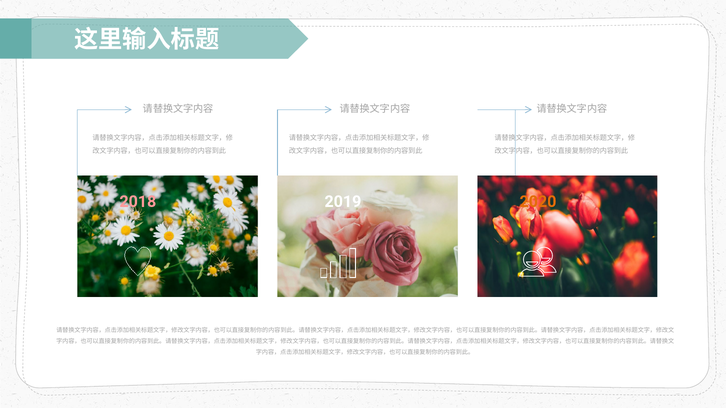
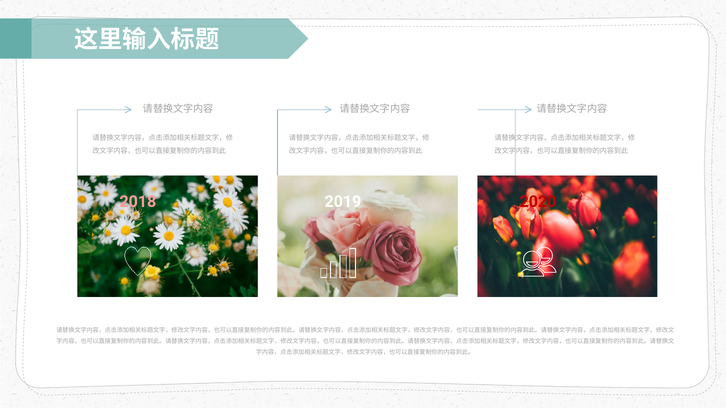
2020 colour: orange -> red (538, 202)
